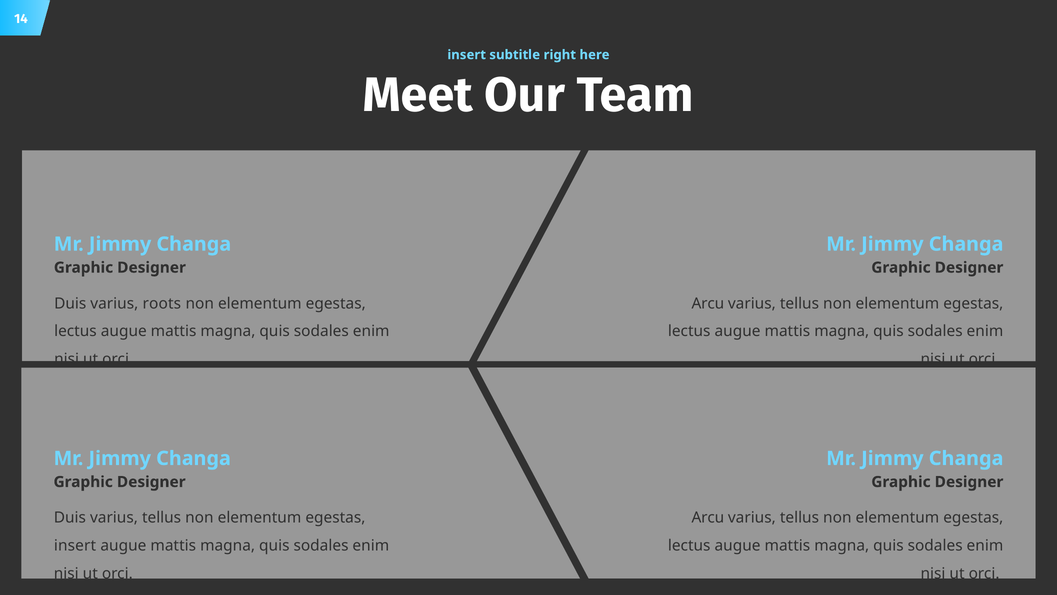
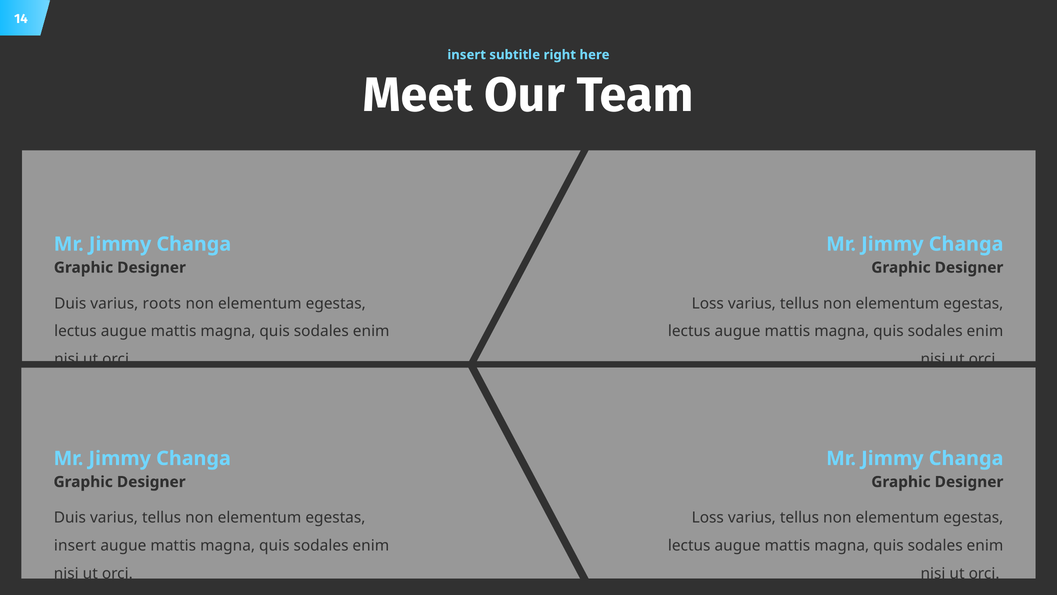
Arcu: Arcu -> Loss (708, 303)
Arcu: Arcu -> Loss (708, 517)
